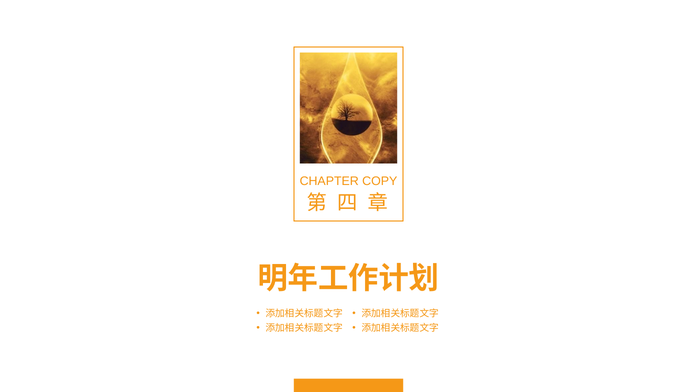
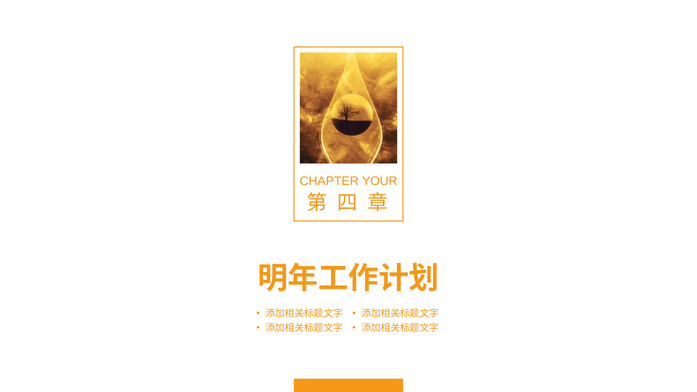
COPY: COPY -> YOUR (380, 181)
